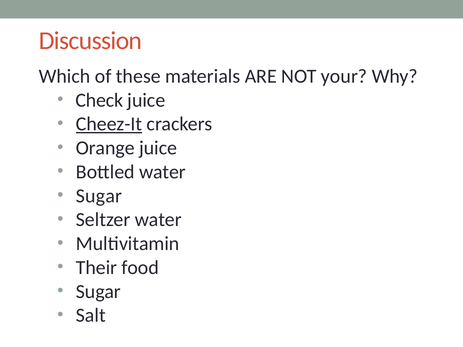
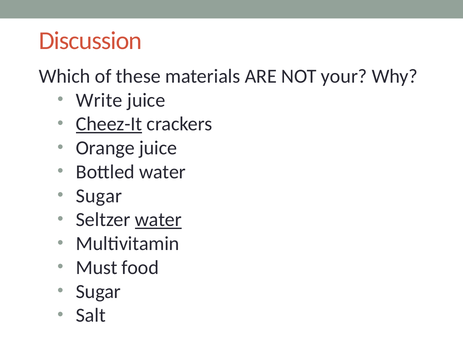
Check: Check -> Write (99, 100)
water underline: none -> present (158, 220)
Their: Their -> Must (97, 268)
